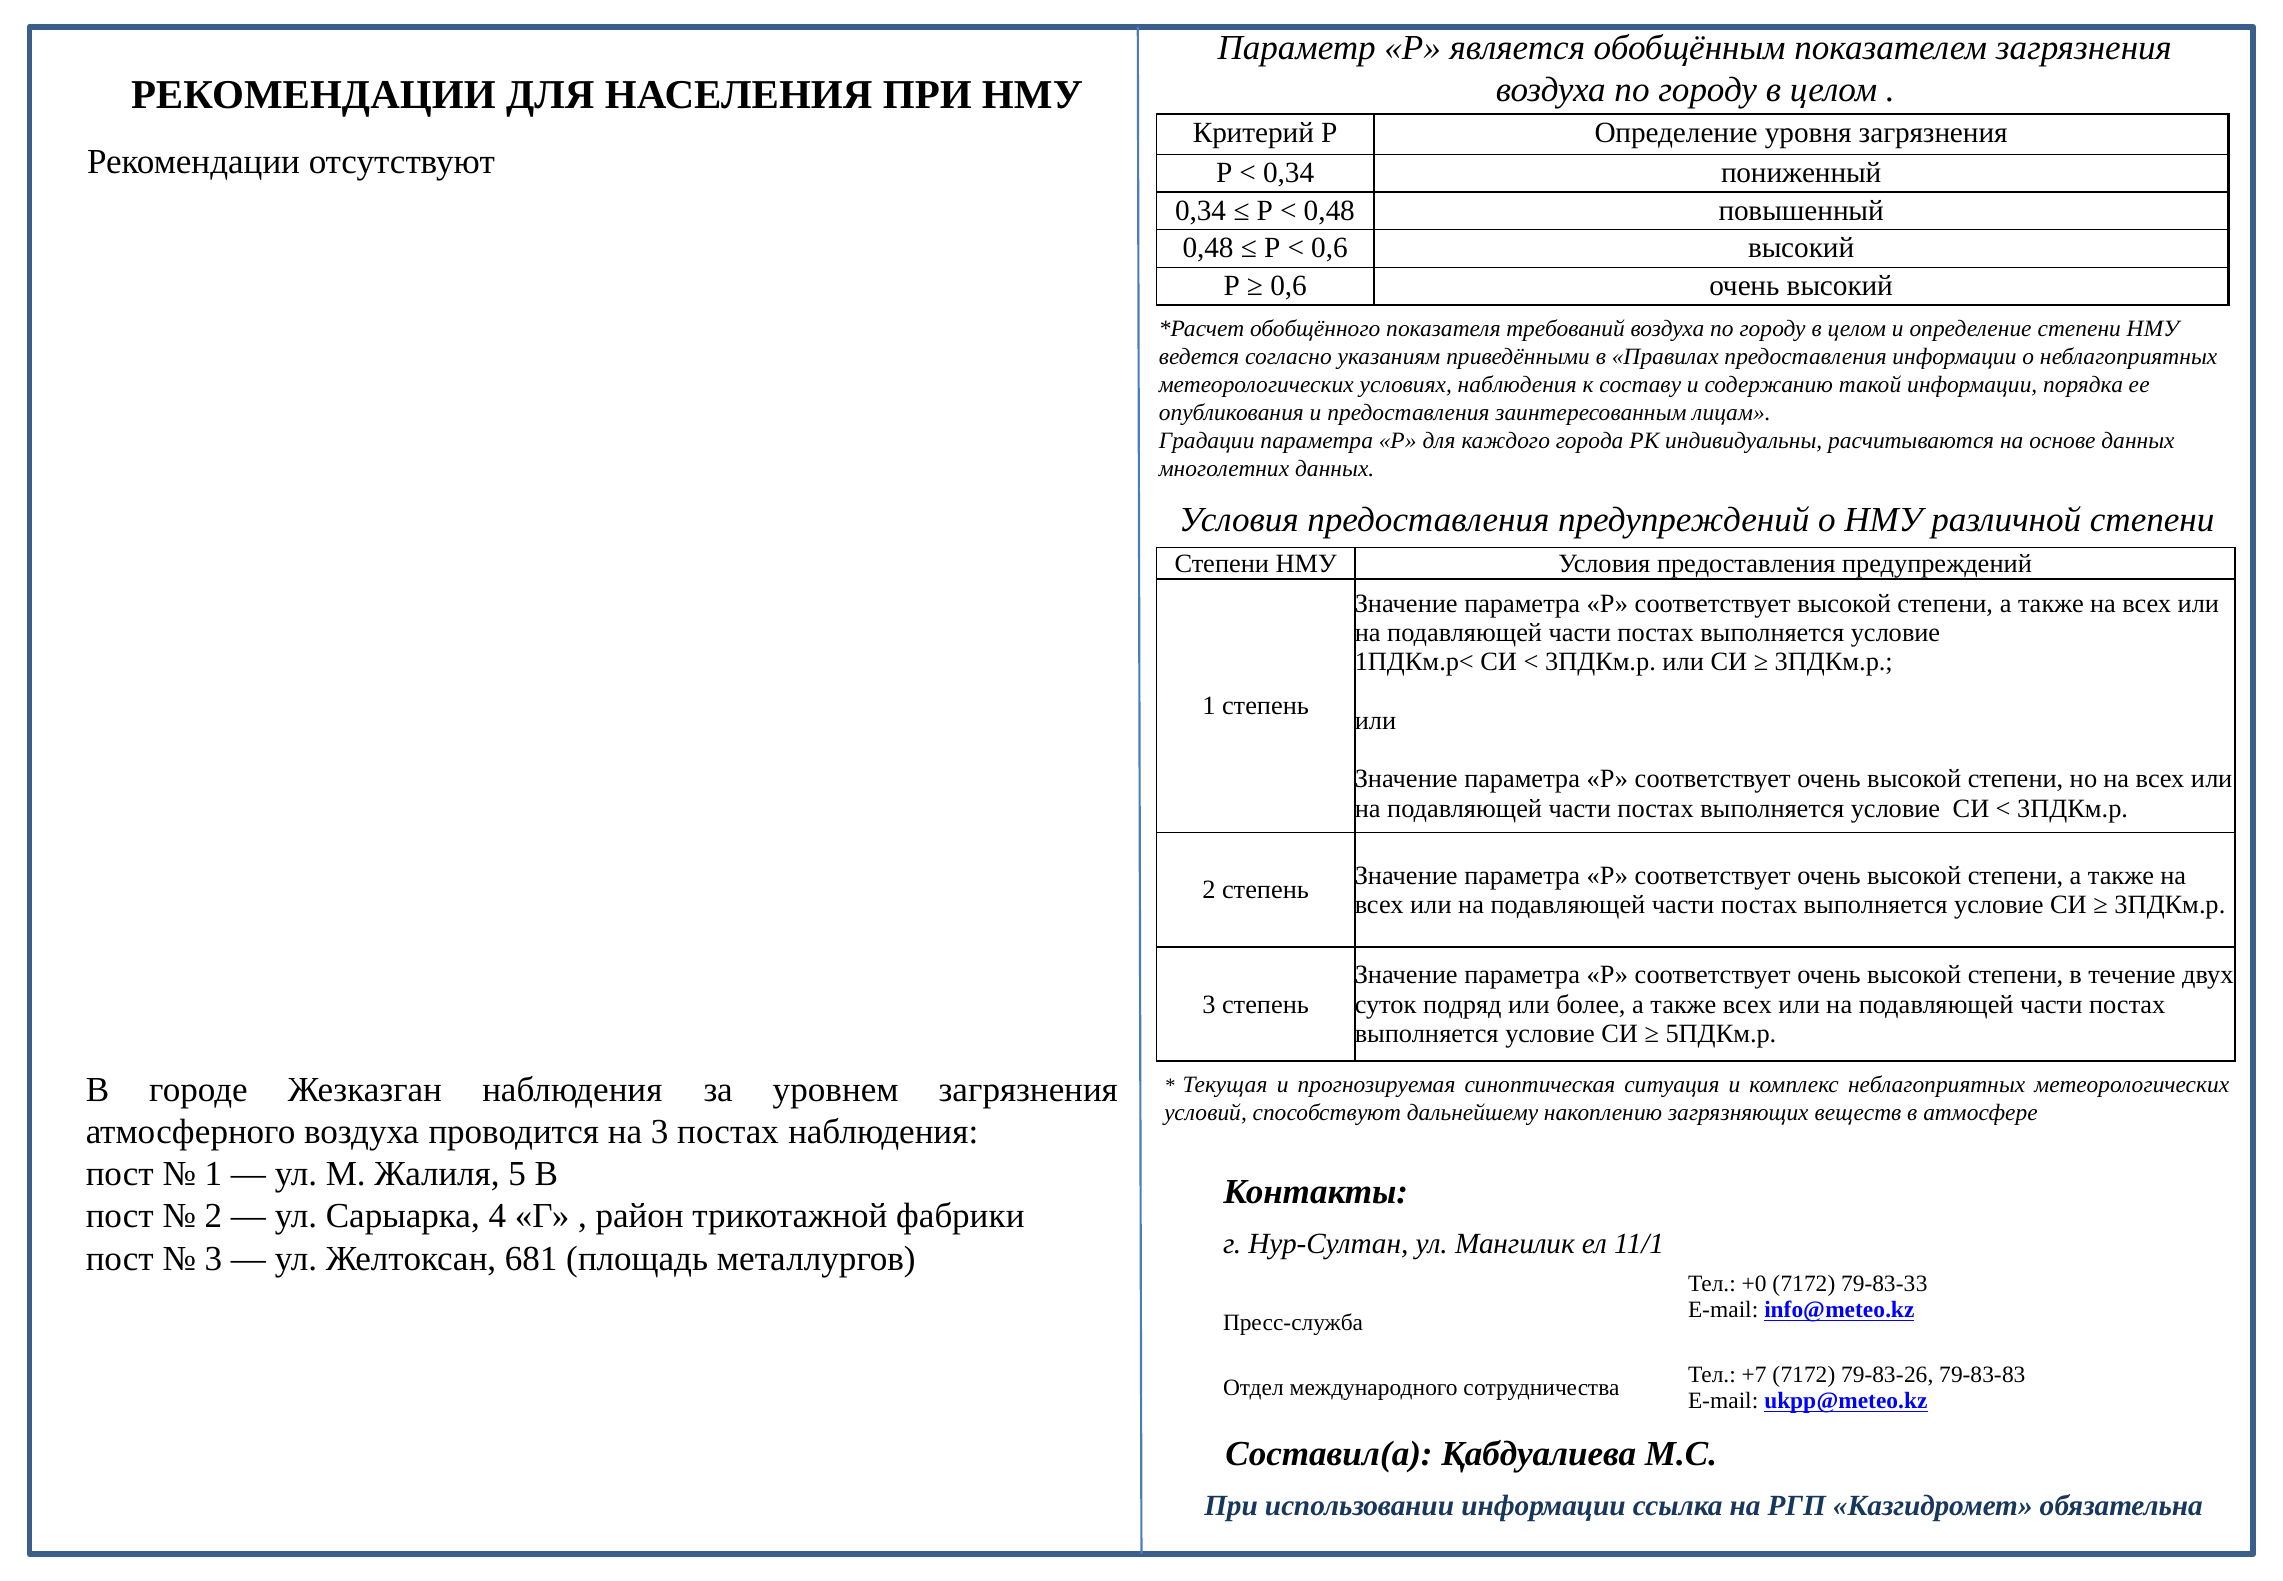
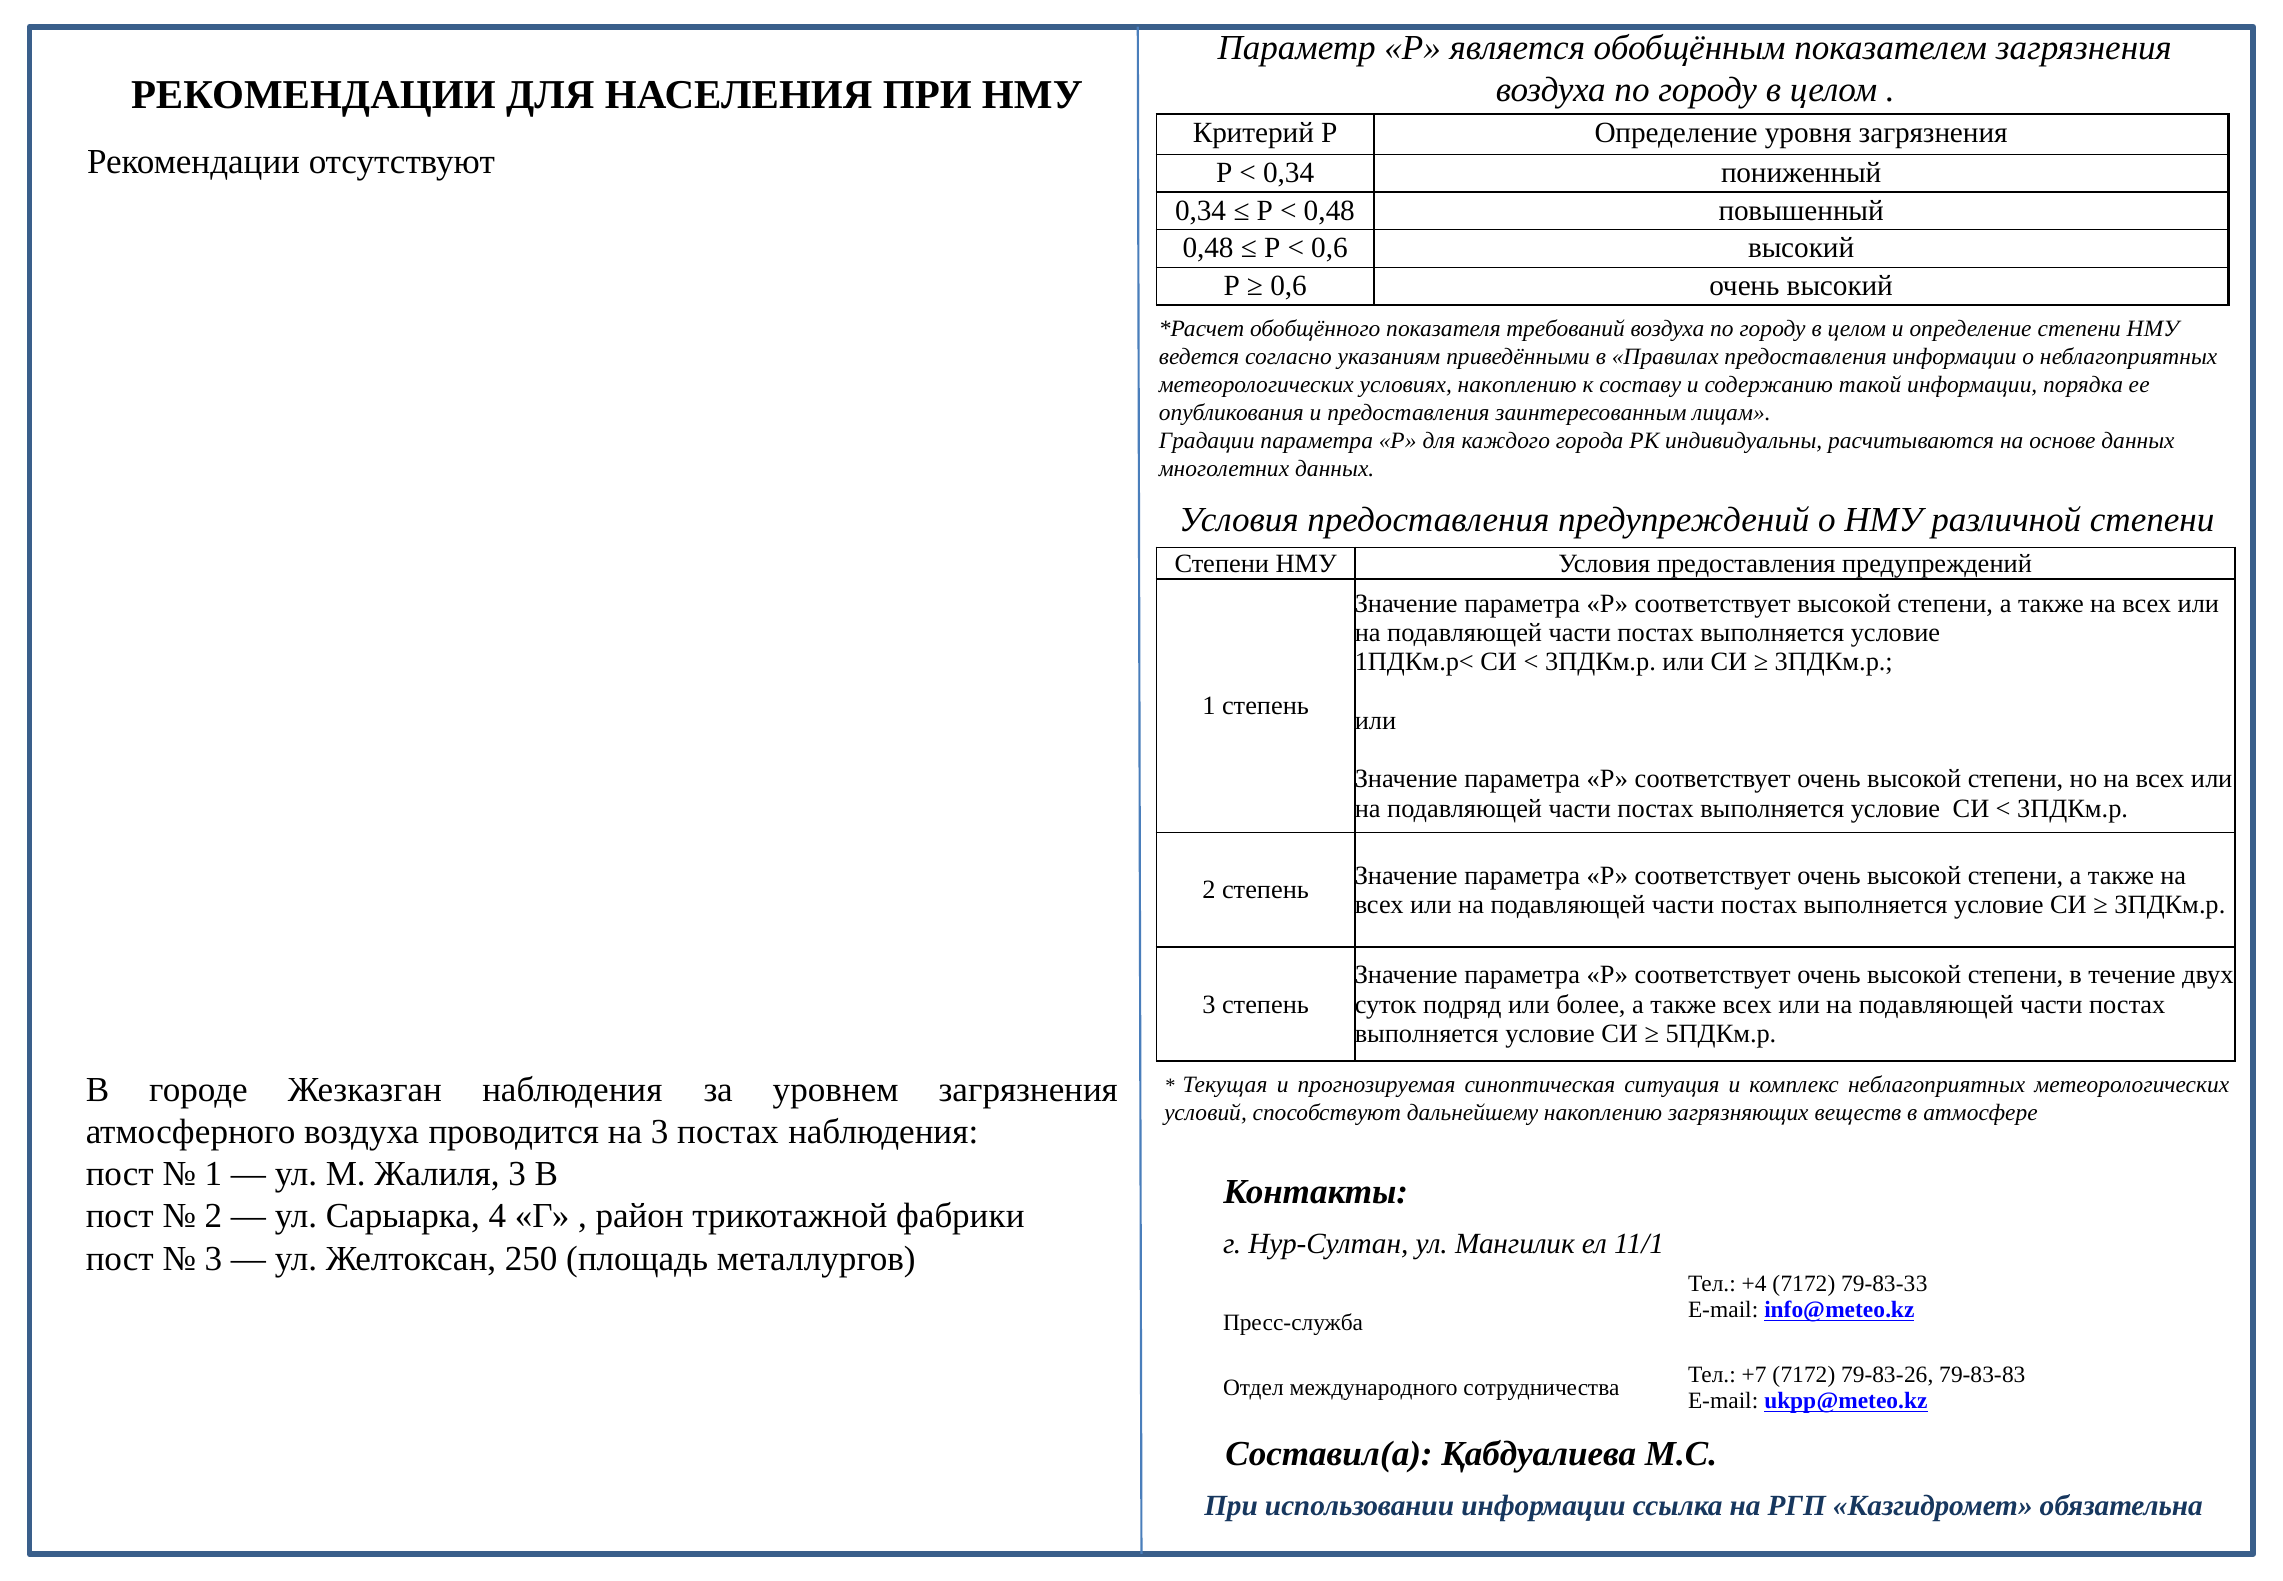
условиях наблюдения: наблюдения -> накоплению (1517, 385)
Жалиля 5: 5 -> 3 (517, 1174)
681: 681 -> 250 (531, 1258)
+0: +0 -> +4 (1754, 1283)
